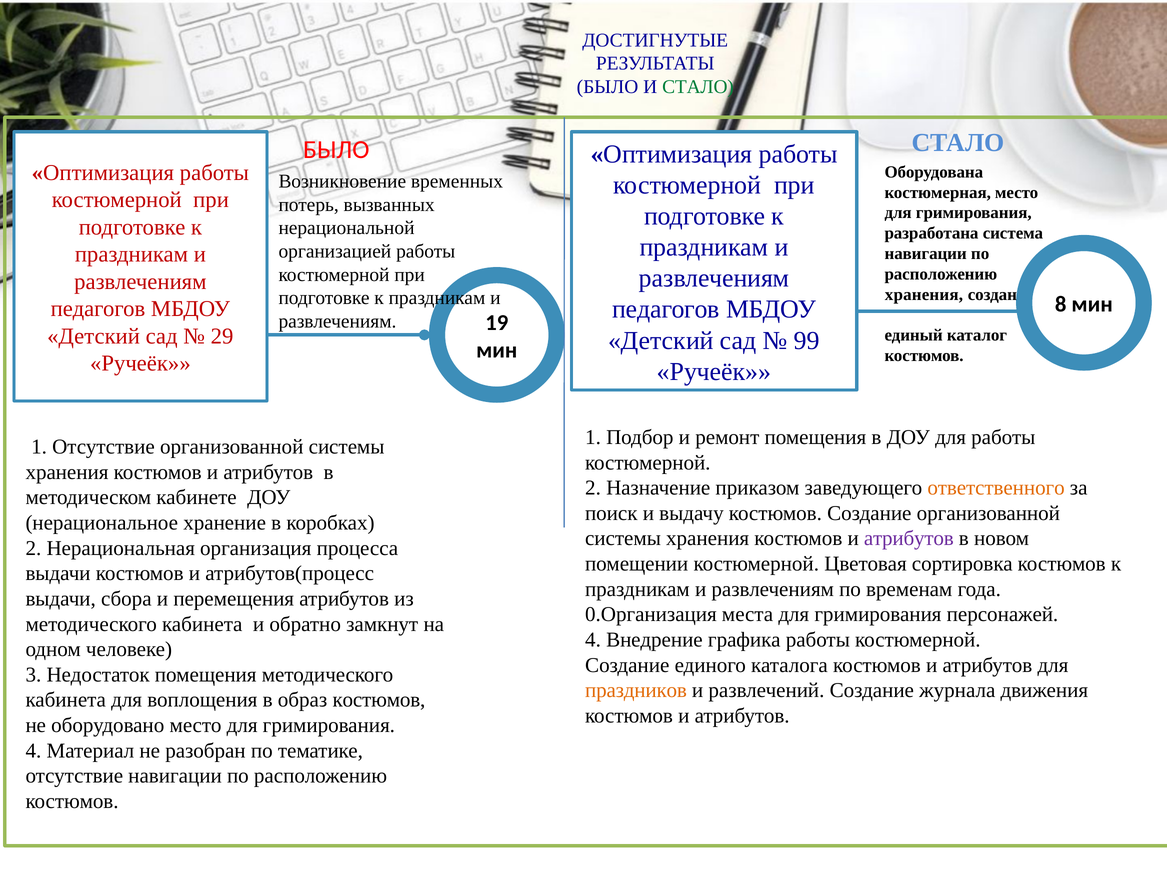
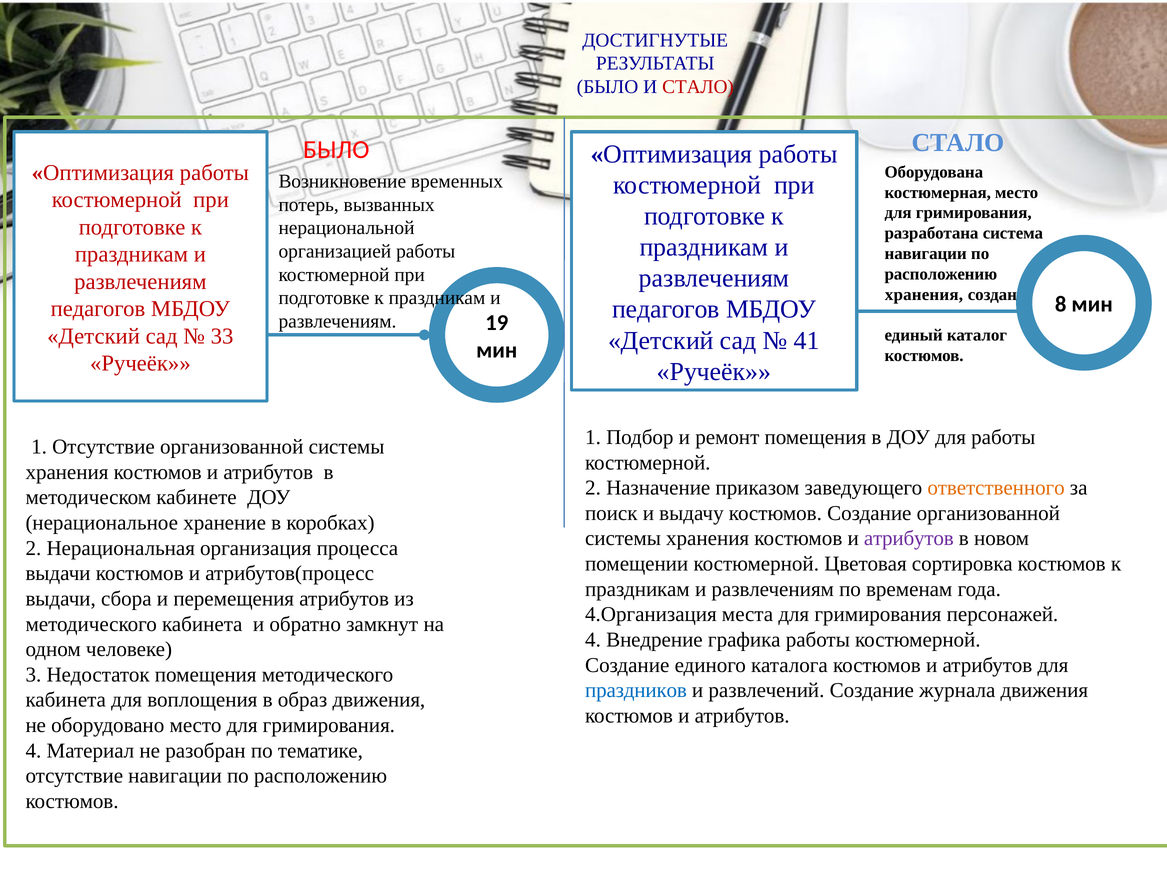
СТАЛО colour: green -> red (698, 87)
29: 29 -> 33 (222, 336)
99: 99 -> 41 (807, 341)
0.Организация: 0.Организация -> 4.Организация (651, 615)
праздников colour: orange -> blue (636, 691)
образ костюмов: костюмов -> движения (379, 700)
